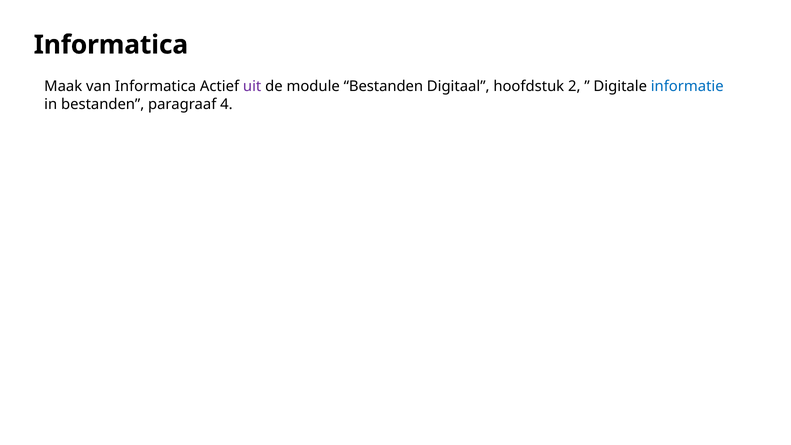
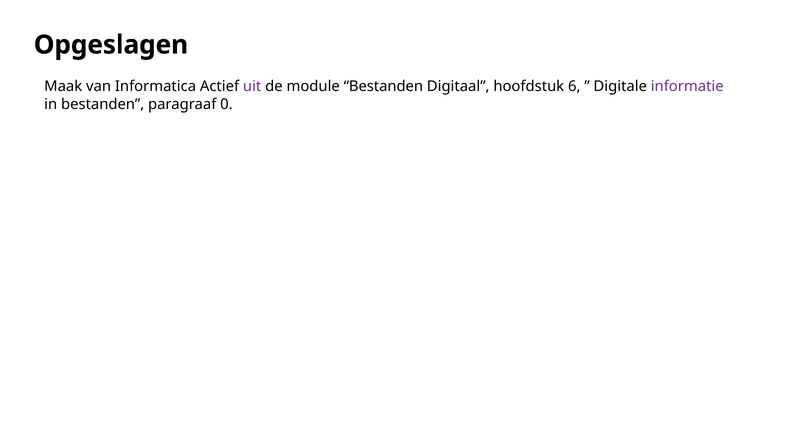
Informatica: Informatica -> Opgeslagen (111, 45)
2: 2 -> 6 (574, 86)
informatie colour: blue -> purple (687, 86)
4: 4 -> 0 (226, 104)
